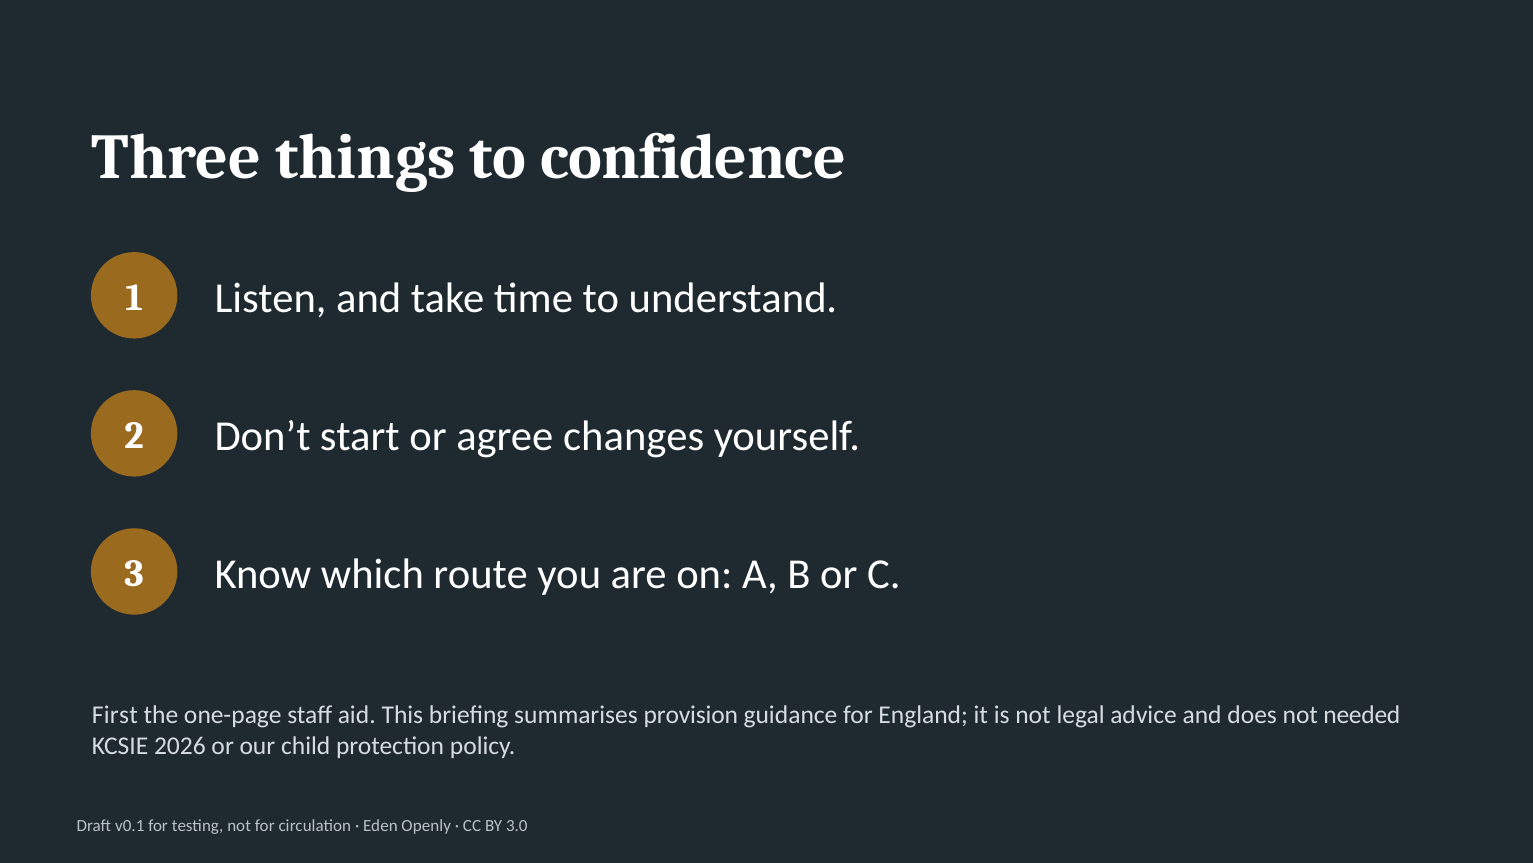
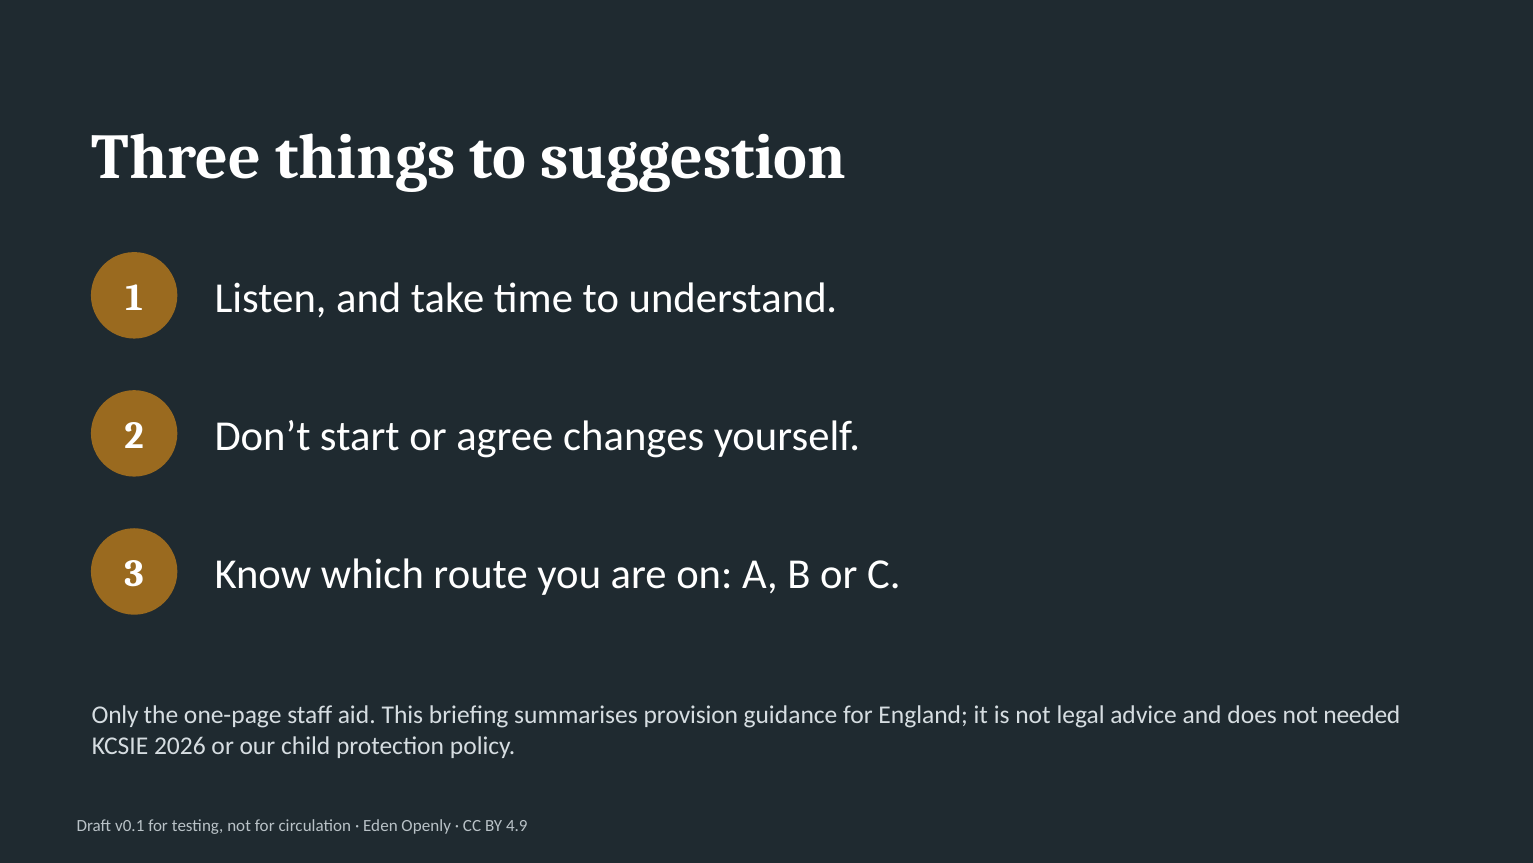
confidence: confidence -> suggestion (693, 158)
First: First -> Only (115, 715)
3.0: 3.0 -> 4.9 (517, 825)
